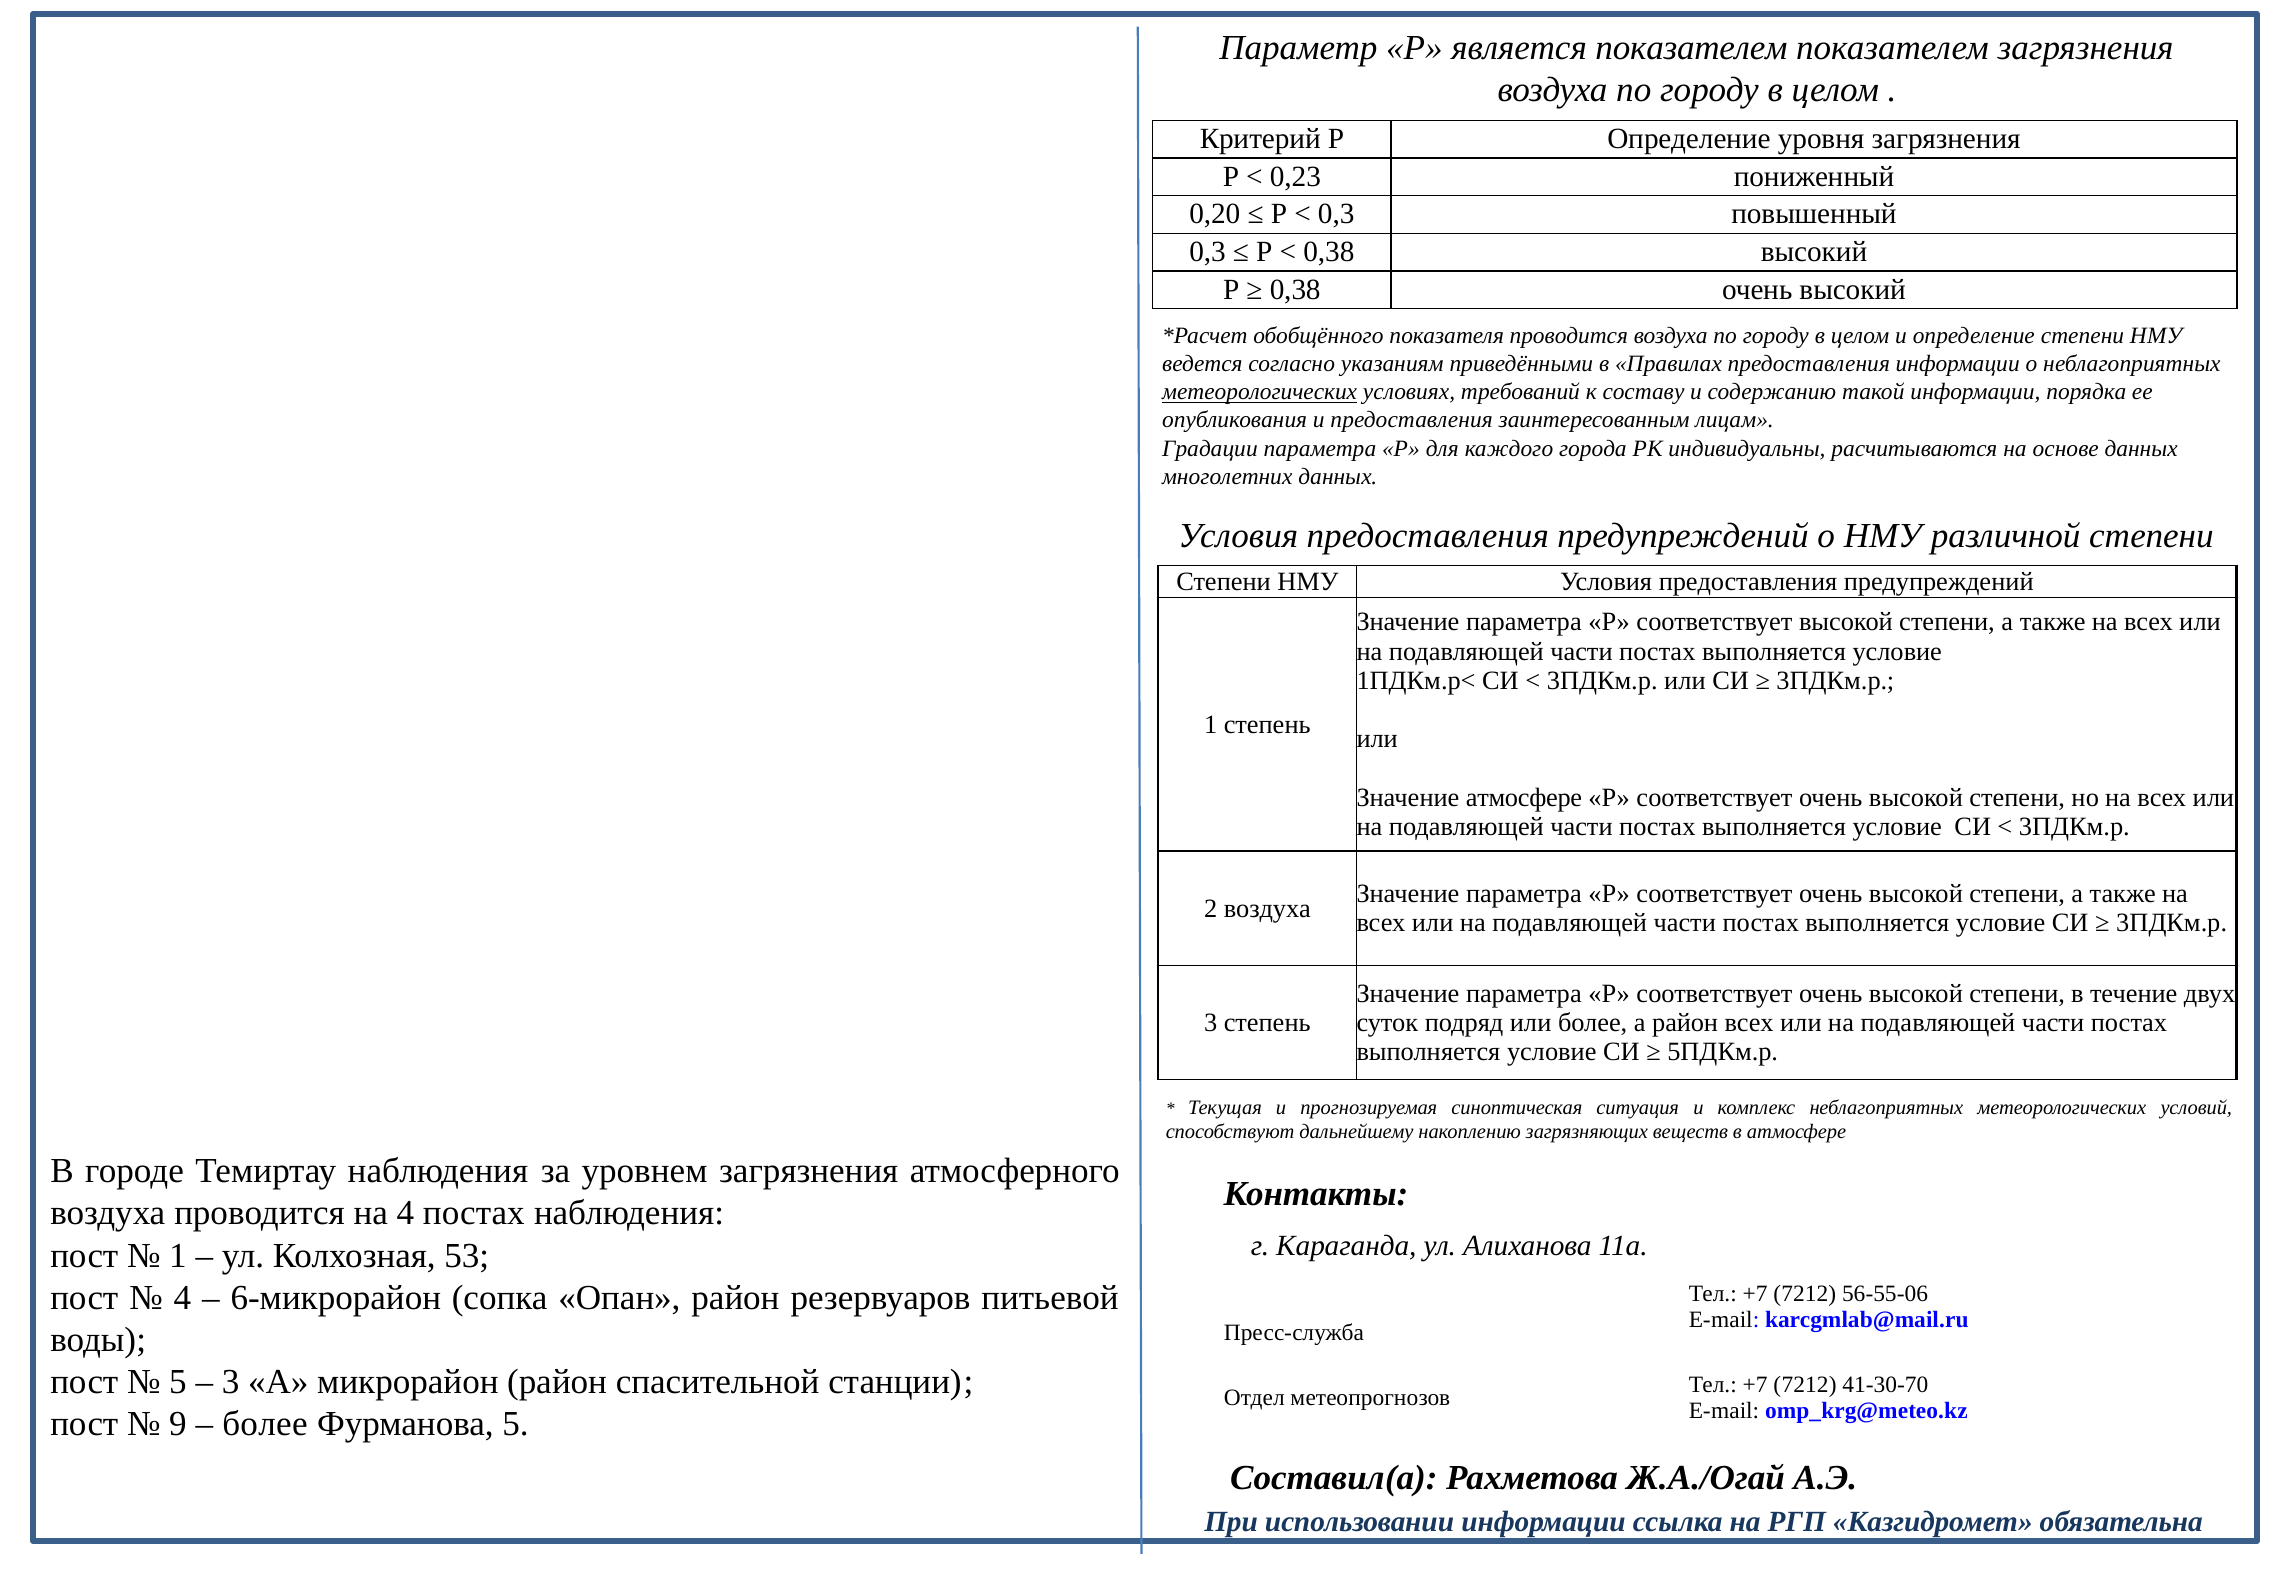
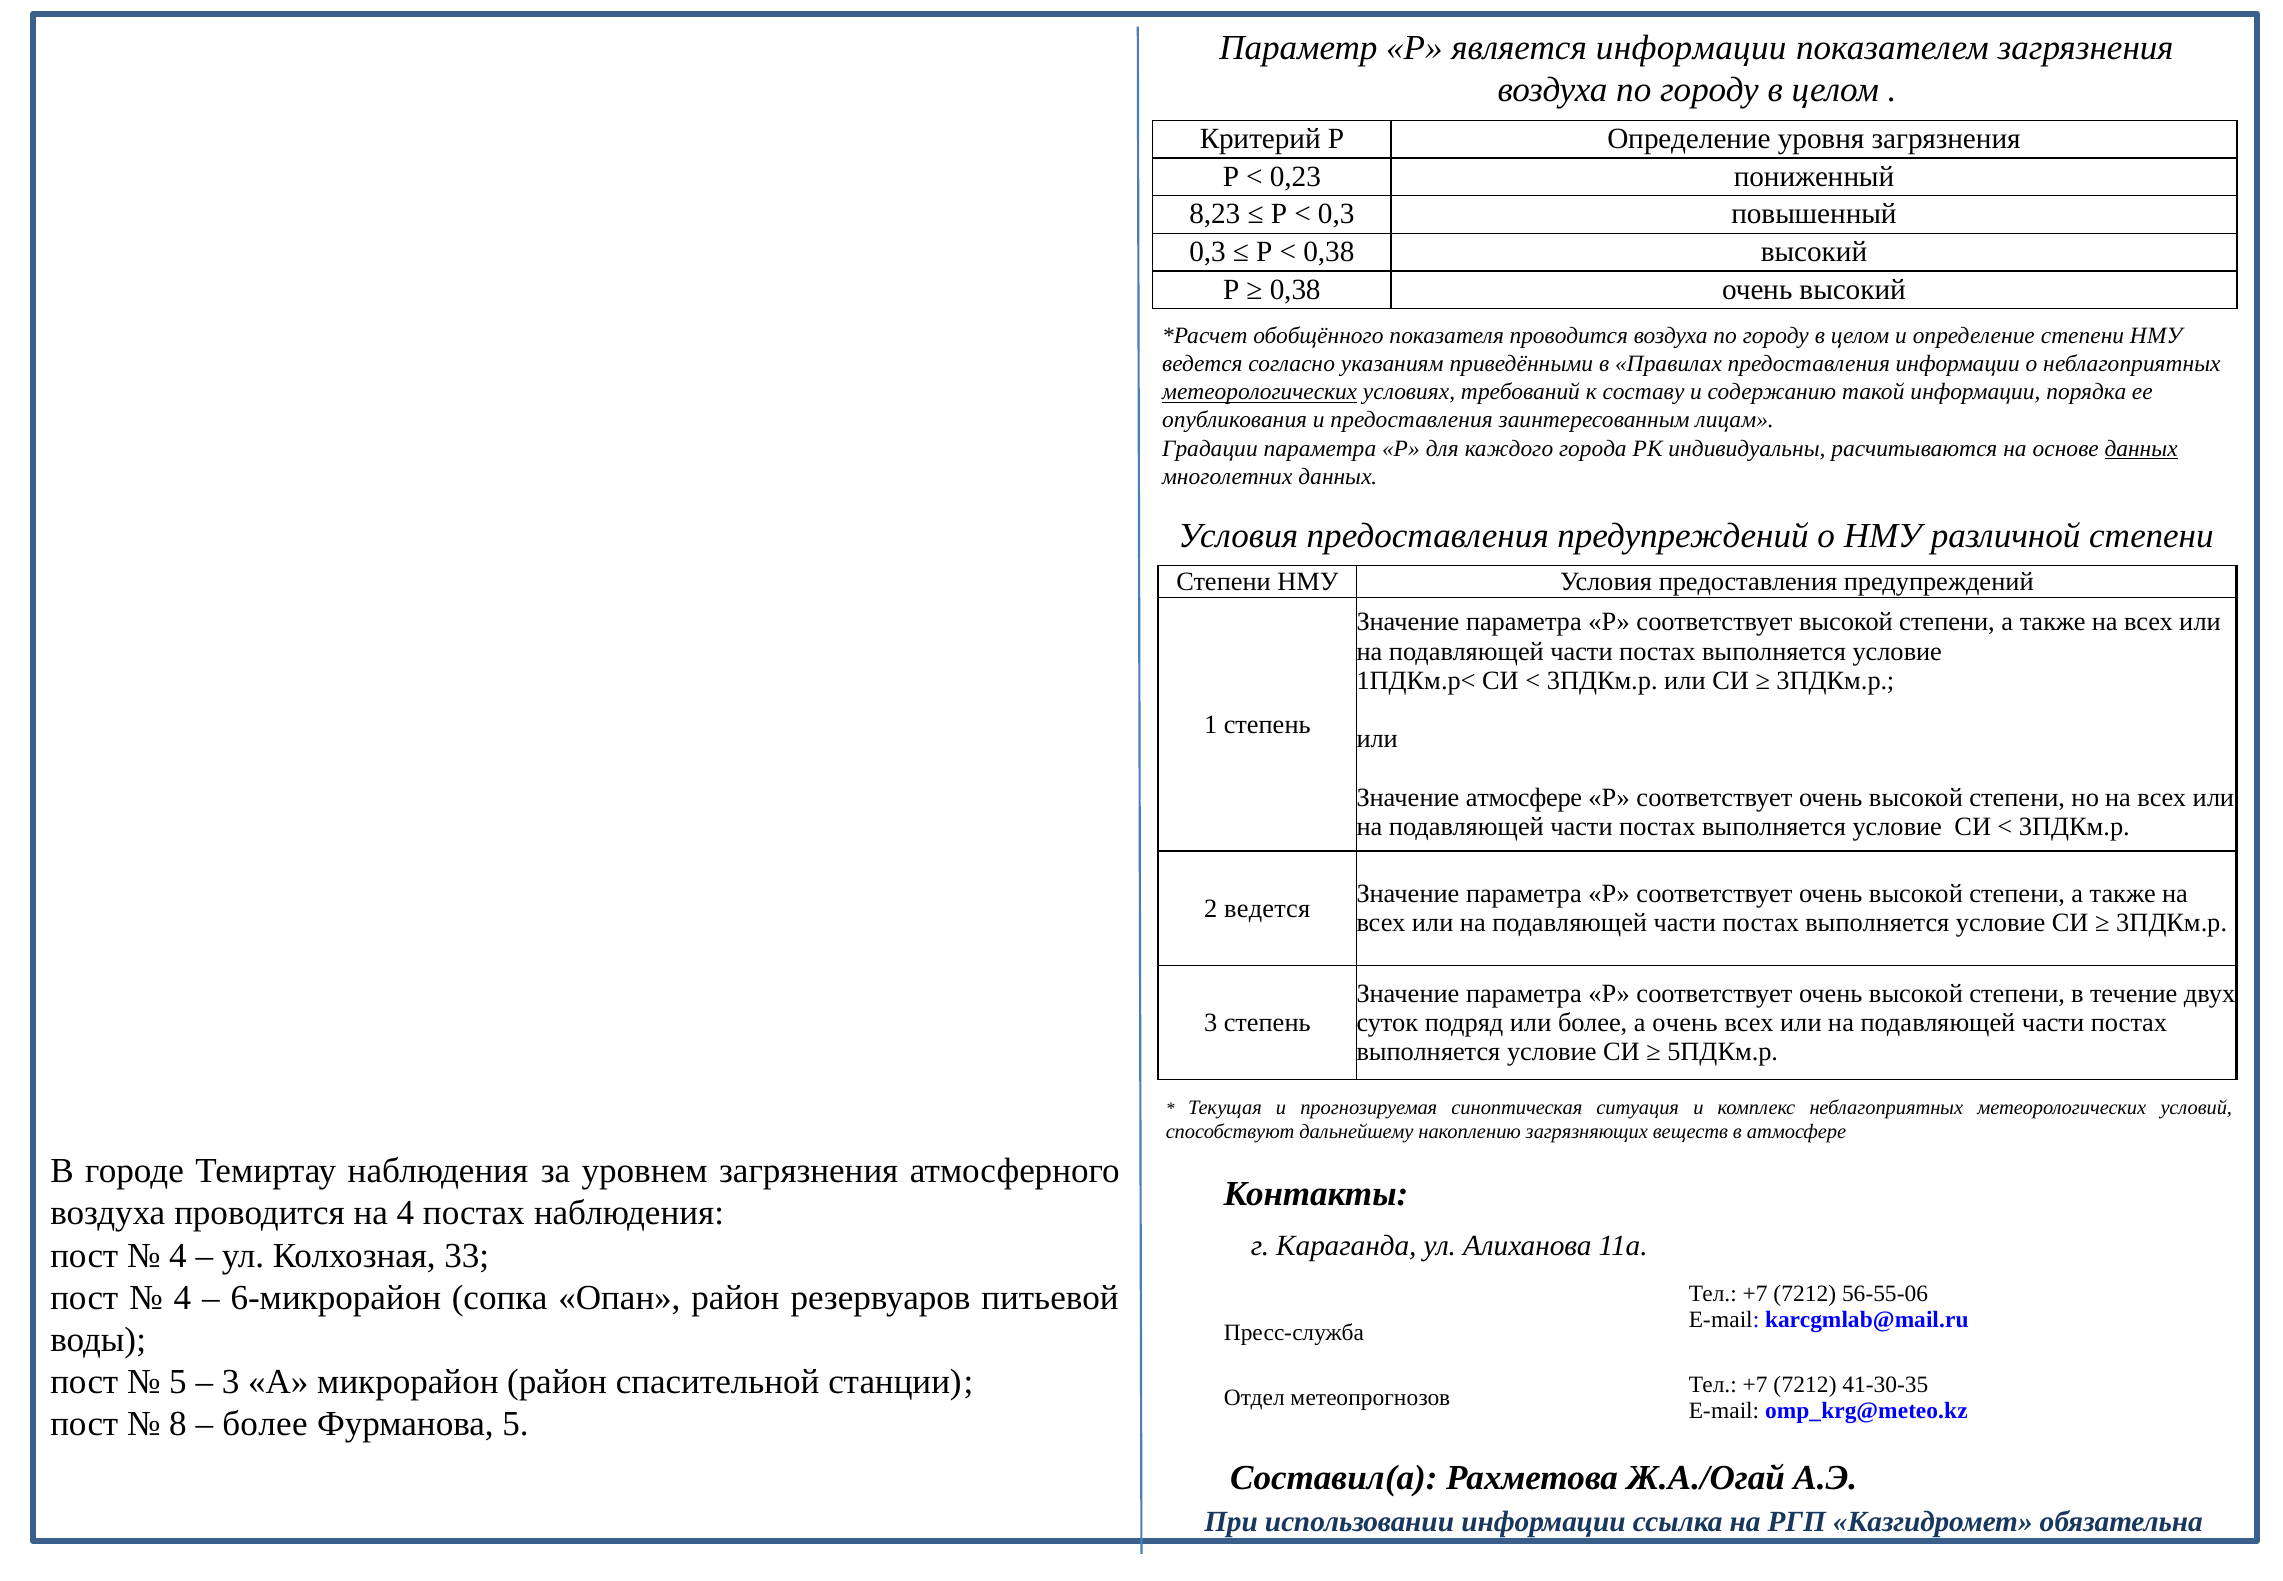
является показателем: показателем -> информации (1691, 48)
0,20: 0,20 -> 8,23 (1215, 214)
данных underline: none -> present (2141, 448)
2 воздуха: воздуха -> ведется (1267, 908)
а район: район -> очень (1685, 1022)
1: 1 -> 4 (178, 1255)
53: 53 -> 33 (467, 1255)
41-30-70: 41-30-70 -> 41-30-35 (1885, 1385)
9: 9 -> 8 (178, 1424)
